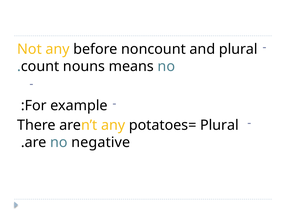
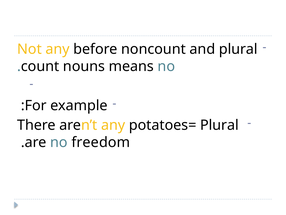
negative: negative -> freedom (101, 142)
